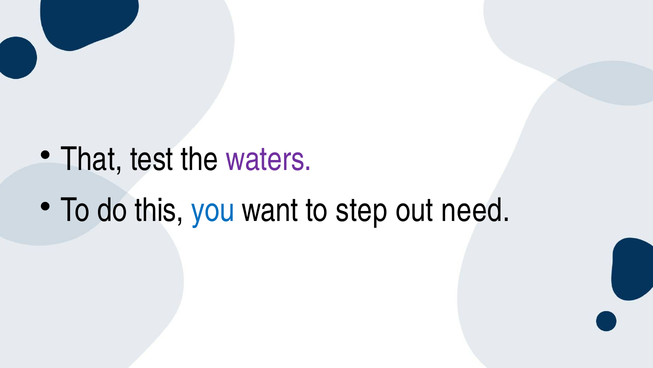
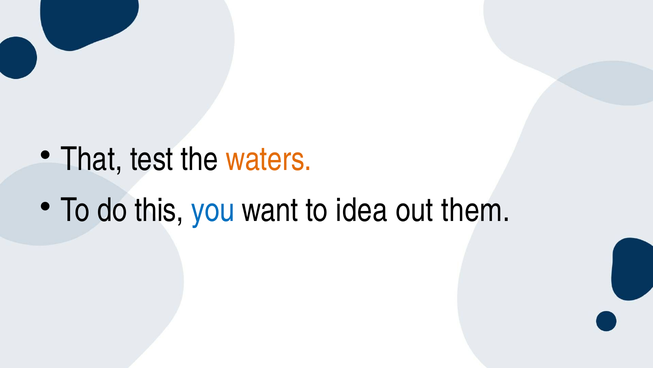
waters colour: purple -> orange (269, 159)
step: step -> idea (362, 210)
need: need -> them (476, 210)
